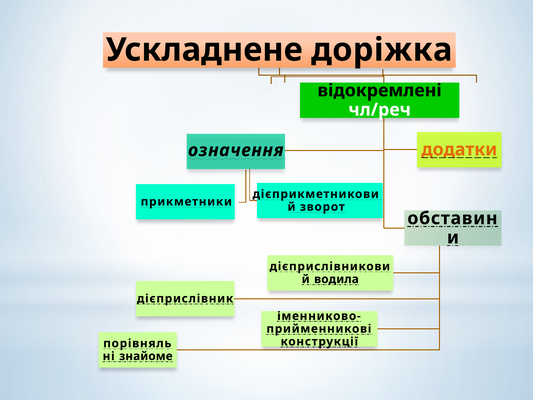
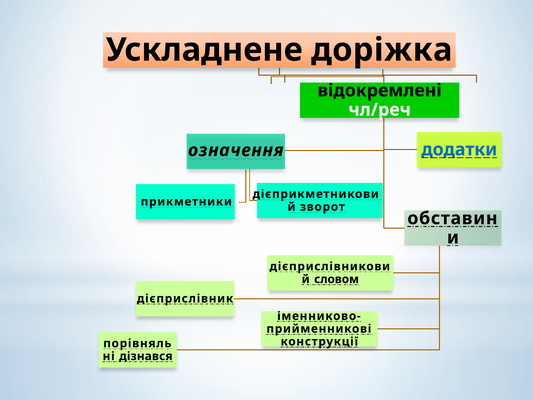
додатки colour: orange -> blue (459, 149)
водила: водила -> словом (337, 279)
знайоме: знайоме -> дізнався (146, 356)
